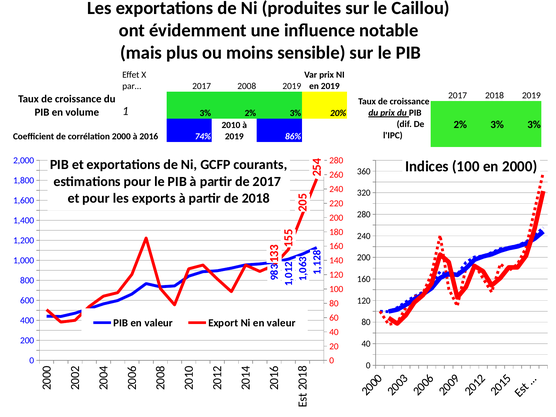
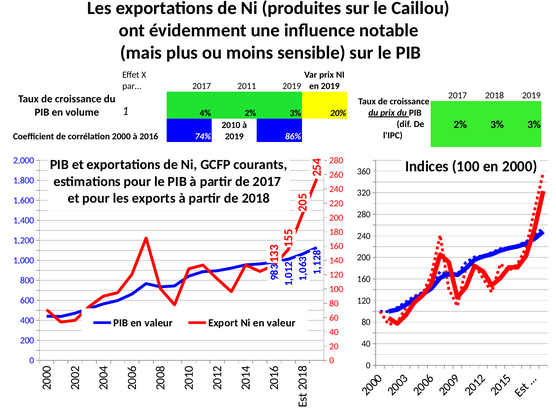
2008: 2008 -> 2011 (247, 86)
1 3%: 3% -> 4% (205, 113)
